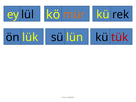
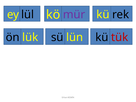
mür colour: orange -> purple (74, 15)
